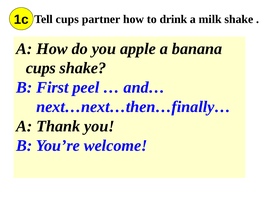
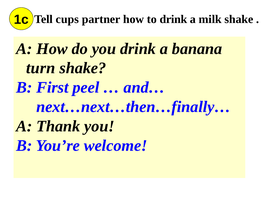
you apple: apple -> drink (138, 49)
cups: cups -> turn (41, 68)
